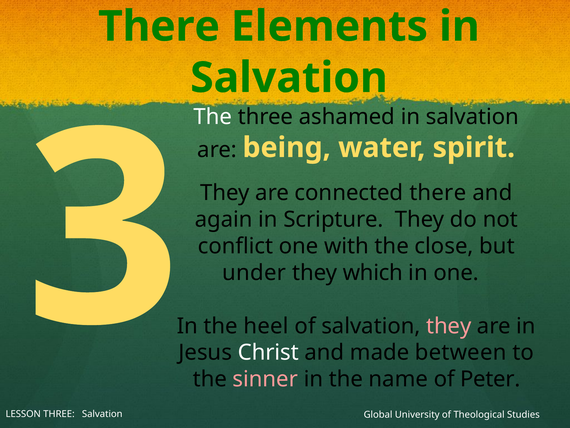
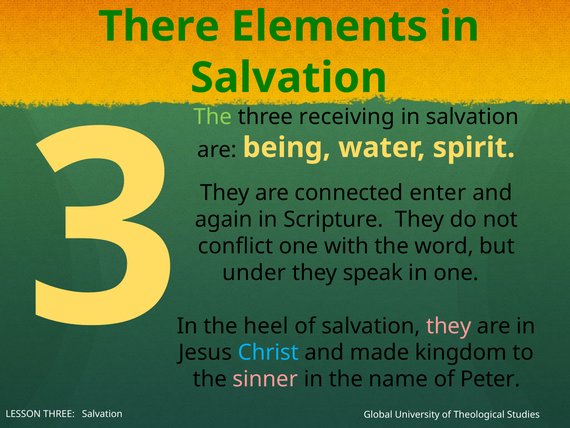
The colour: white -> light green (213, 117)
ashamed: ashamed -> receiving (347, 117)
connected there: there -> enter (438, 193)
close: close -> word (444, 246)
which: which -> speak (373, 272)
Christ colour: white -> light blue (268, 352)
between: between -> kingdom (461, 352)
